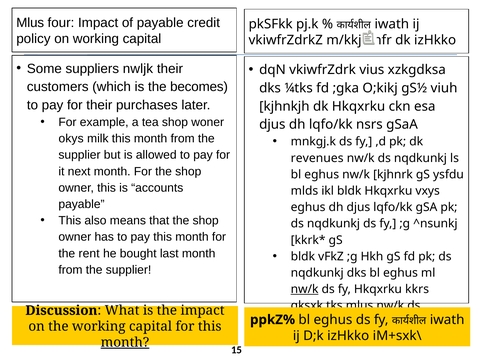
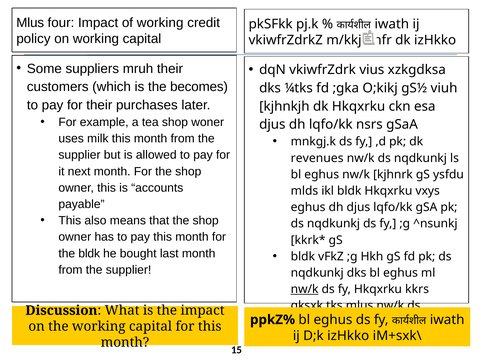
of payable: payable -> working (160, 23)
nwljk: nwljk -> mruh (138, 69)
okys: okys -> uses (71, 139)
the rent: rent -> bldk (89, 254)
month underline: present -> none (125, 343)
